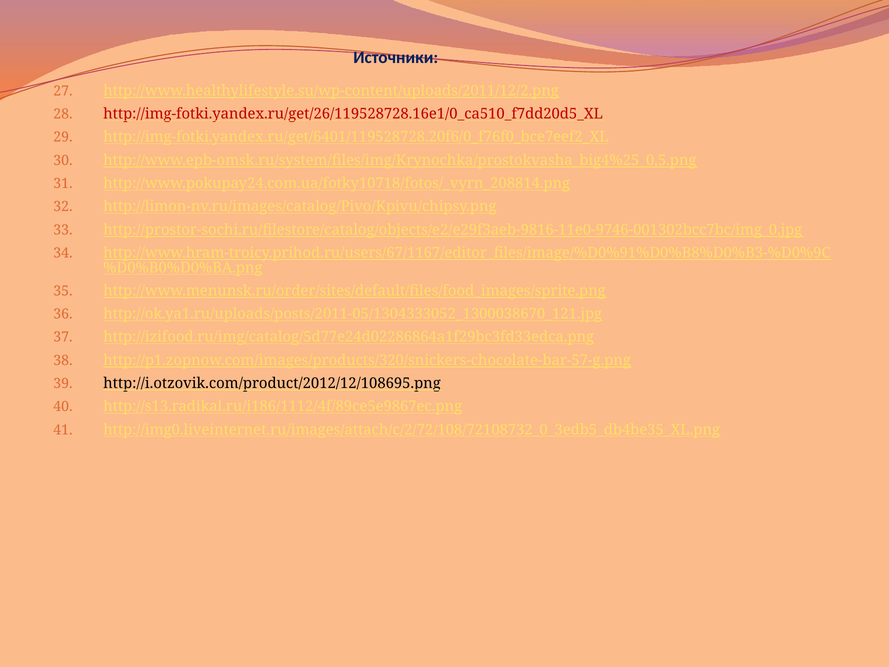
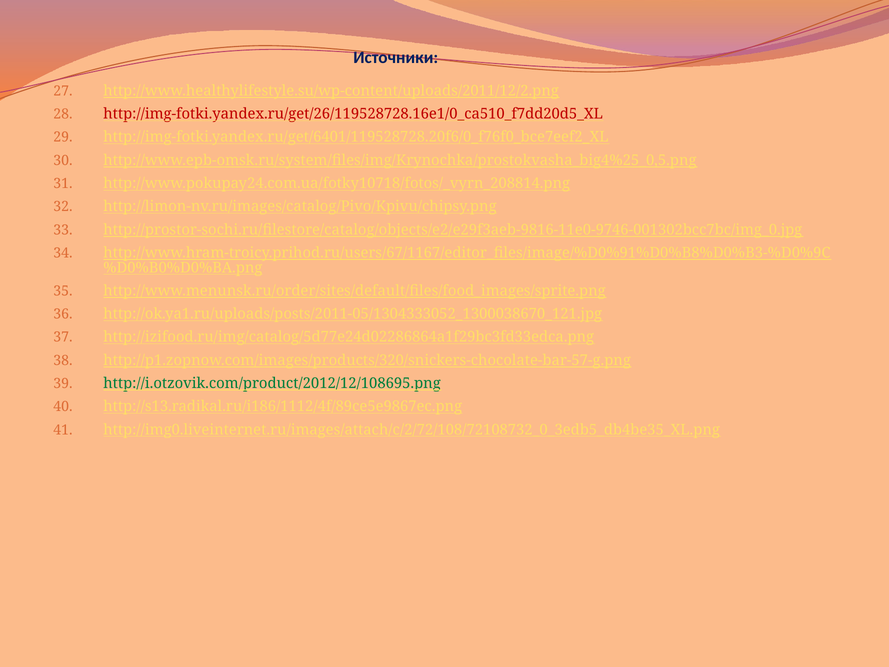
http://i.otzovik.com/product/2012/12/108695.png colour: black -> green (272, 383)
